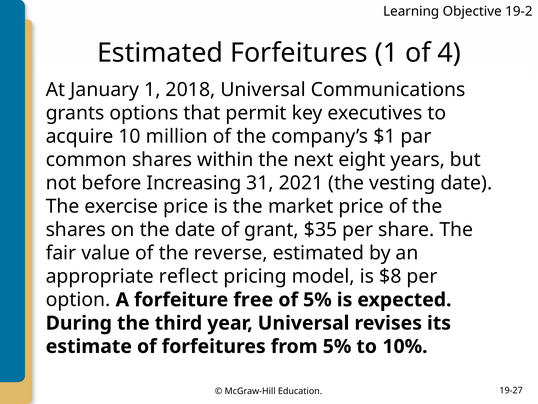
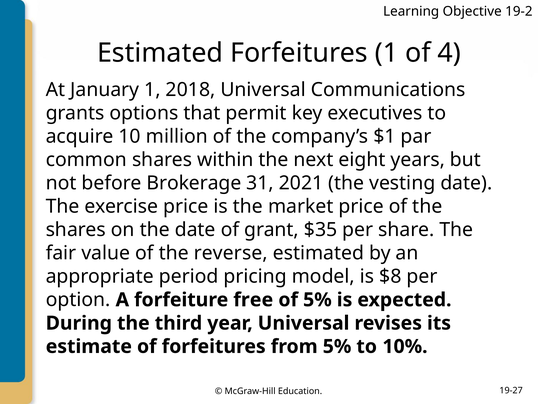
Increasing: Increasing -> Brokerage (194, 183)
reflect: reflect -> period (189, 276)
